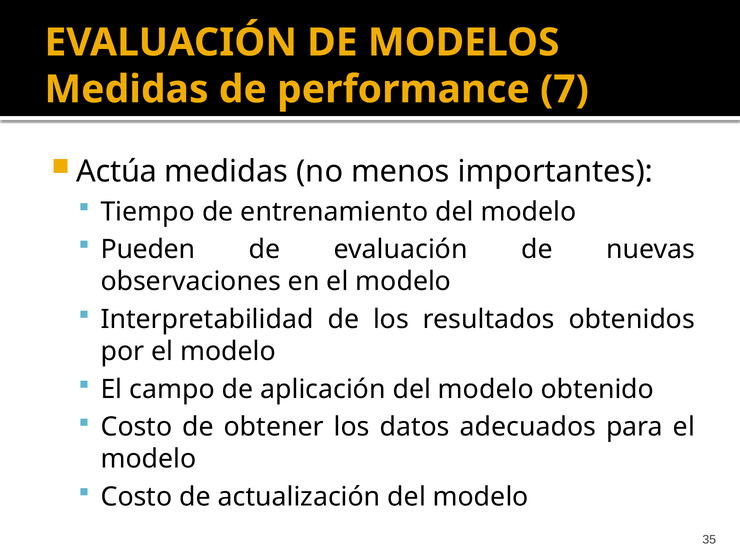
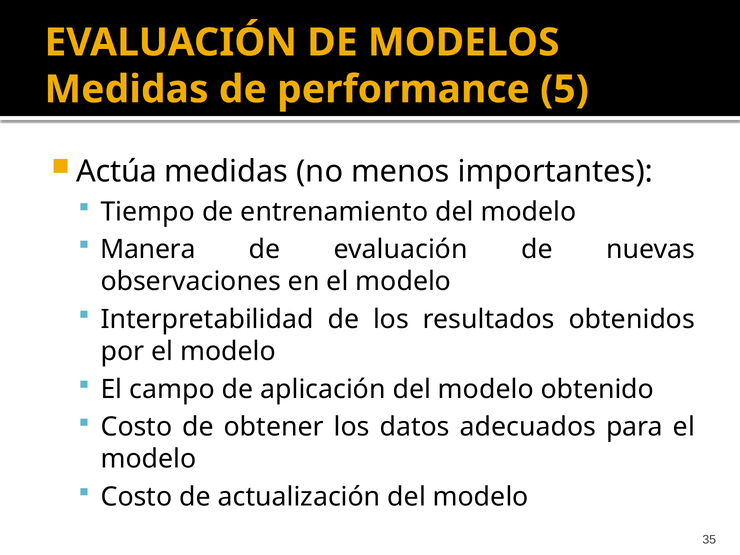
7: 7 -> 5 (564, 89)
Pueden: Pueden -> Manera (148, 250)
